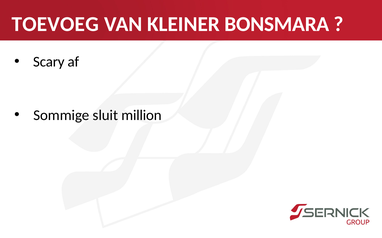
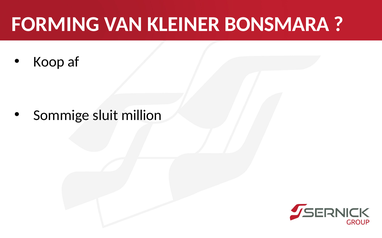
TOEVOEG: TOEVOEG -> FORMING (55, 24)
Scary: Scary -> Koop (49, 62)
